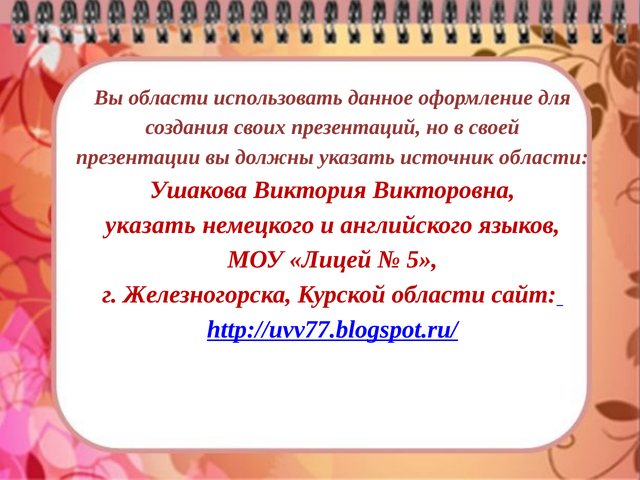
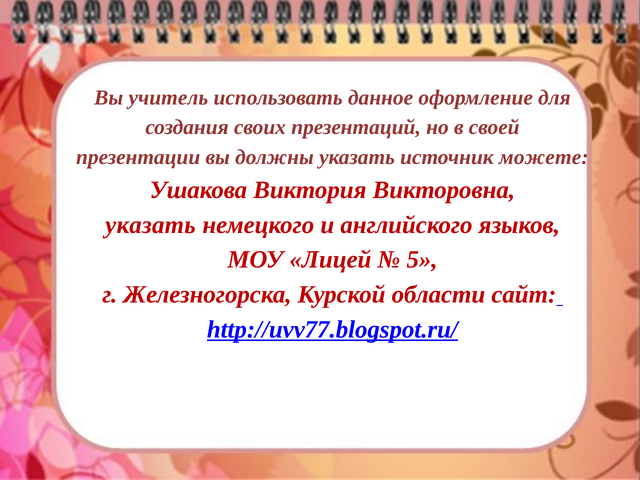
Вы области: области -> учитель (168, 97)
источник области: области -> можете (544, 157)
